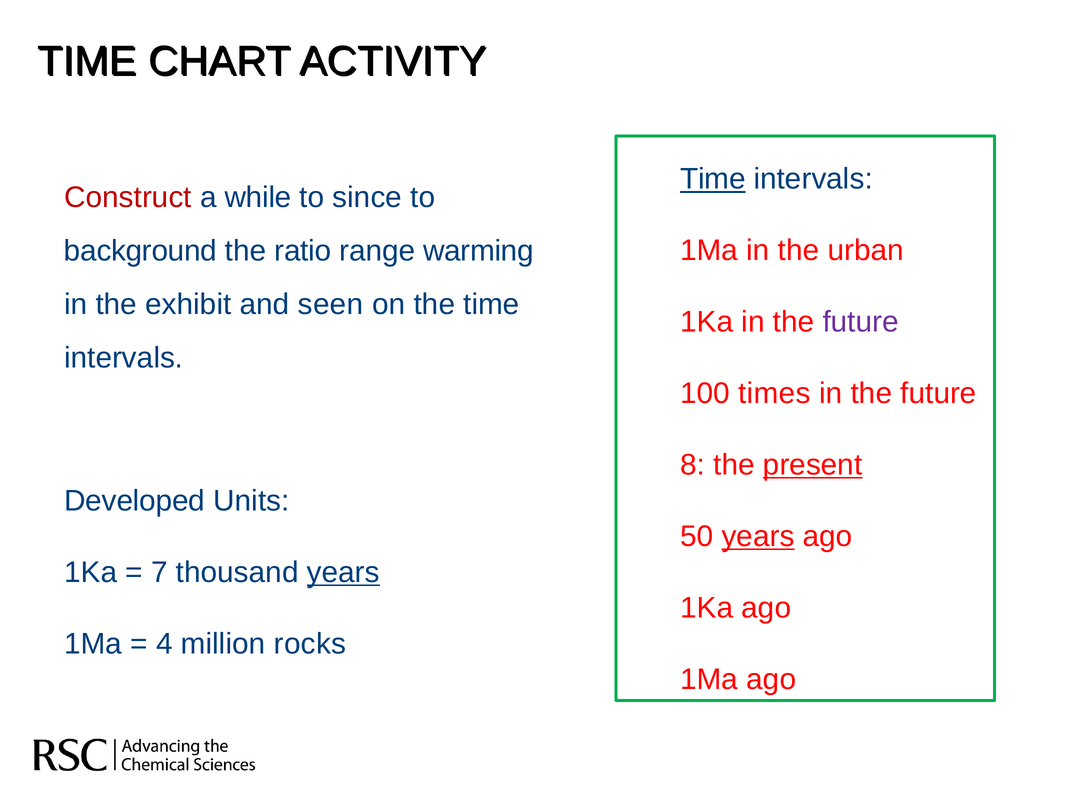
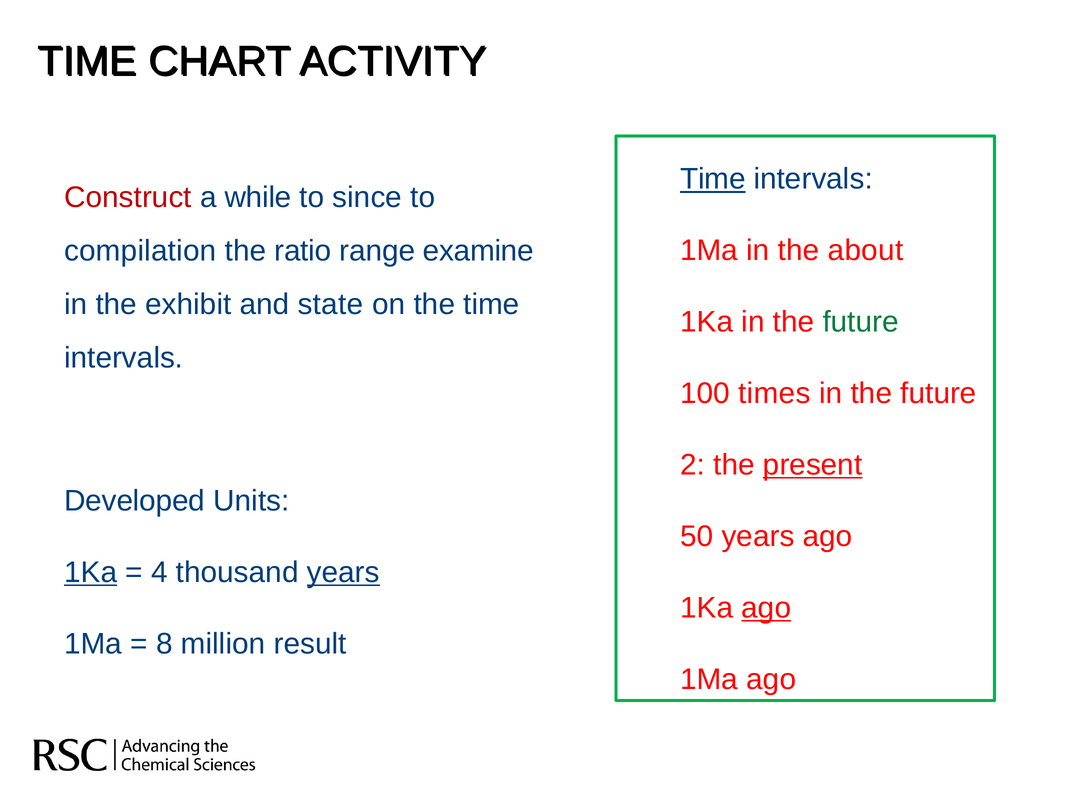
urban: urban -> about (866, 251)
background: background -> compilation (140, 251)
warming: warming -> examine (478, 251)
seen: seen -> state (331, 304)
future colour: purple -> green (861, 322)
8: 8 -> 2 (693, 465)
years underline: present -> none (758, 536)
1Ka underline: none -> present (91, 572)
7: 7 -> 4 (159, 572)
ago underline: none -> present (766, 608)
4: 4 -> 8 (164, 644)
rocks: rocks -> result (310, 644)
